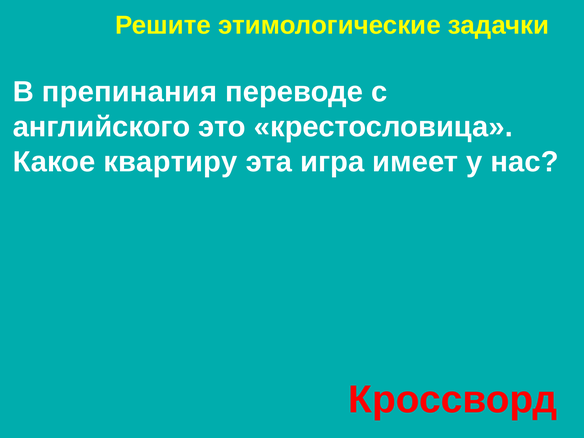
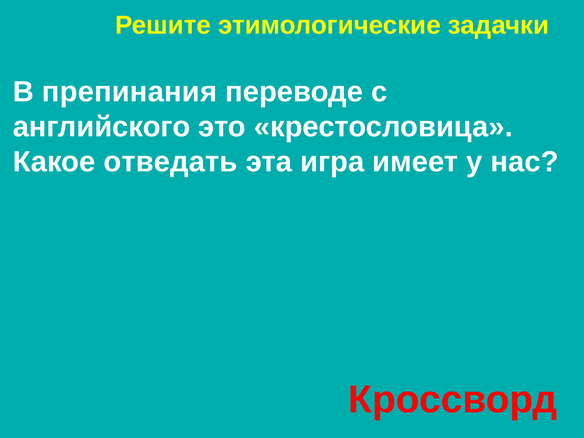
квартиру: квартиру -> отведать (171, 162)
